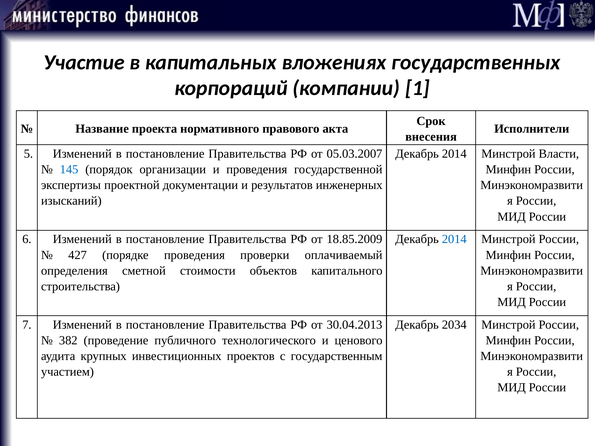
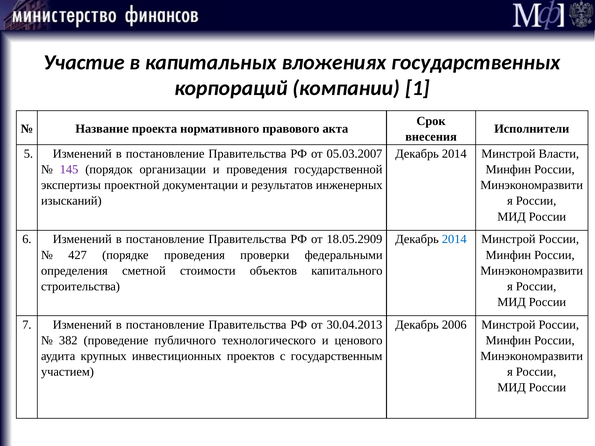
145 colour: blue -> purple (69, 170)
18.85.2009: 18.85.2009 -> 18.05.2909 (354, 239)
оплачиваемый: оплачиваемый -> федеральными (344, 255)
2034: 2034 -> 2006 (454, 325)
